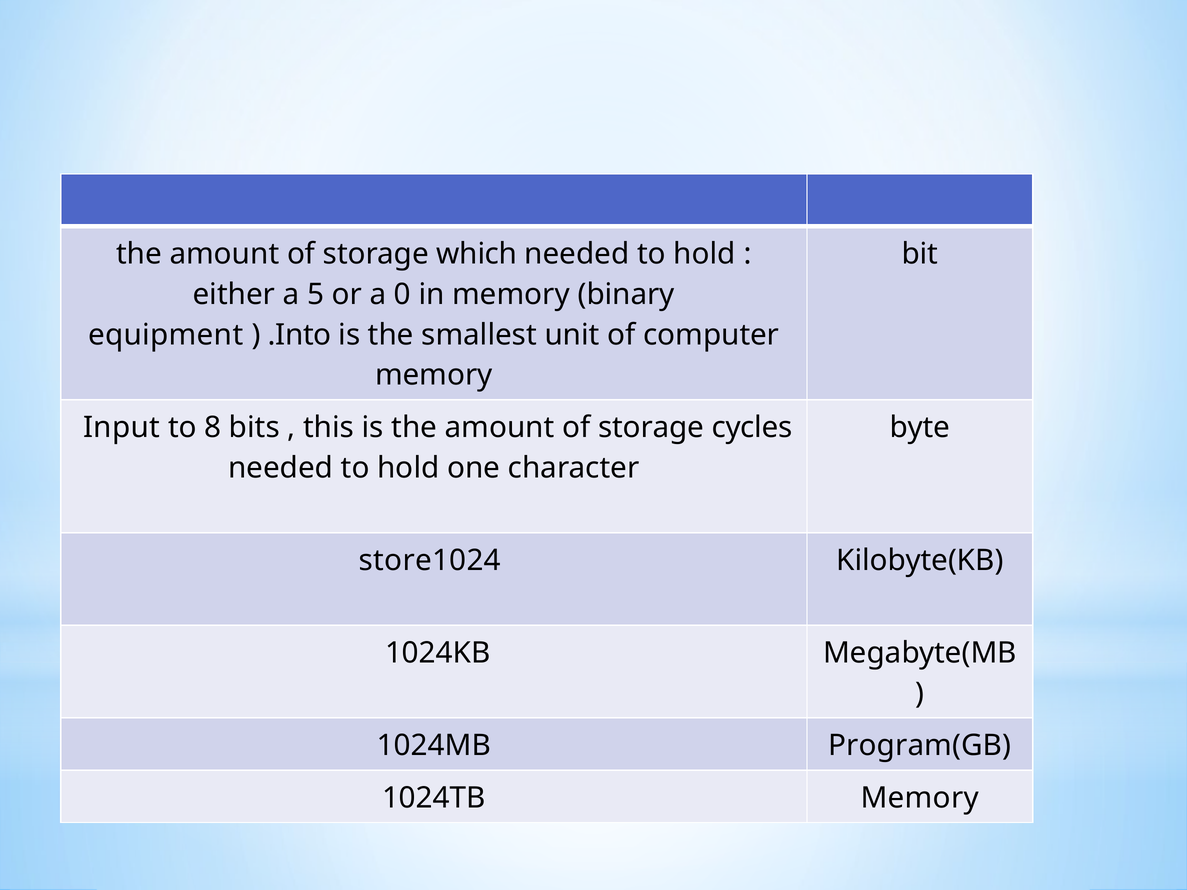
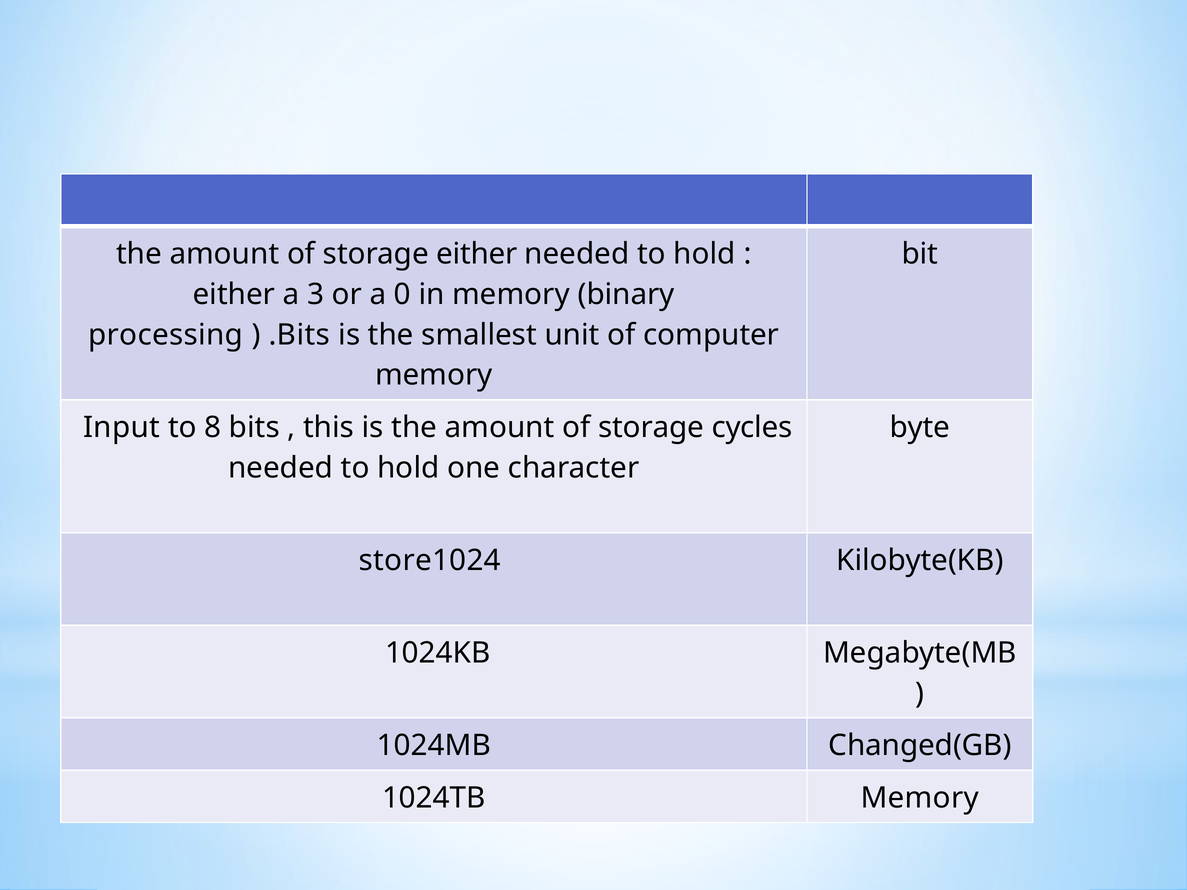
storage which: which -> either (477, 254)
5: 5 -> 3 (316, 294)
equipment: equipment -> processing (166, 335)
.Into: .Into -> .Bits (299, 335)
Program(GB: Program(GB -> Changed(GB (920, 746)
